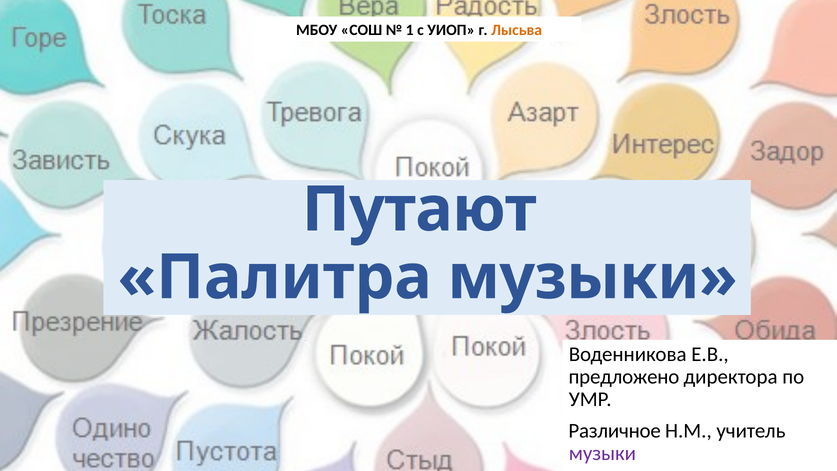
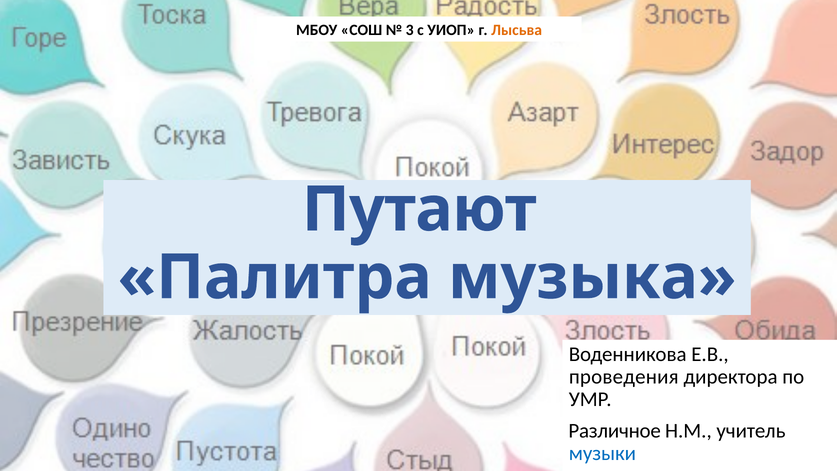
1: 1 -> 3 (410, 30)
Палитра музыки: музыки -> музыка (592, 277)
предложено: предложено -> проведения (624, 377)
музыки colour: purple -> blue (602, 453)
